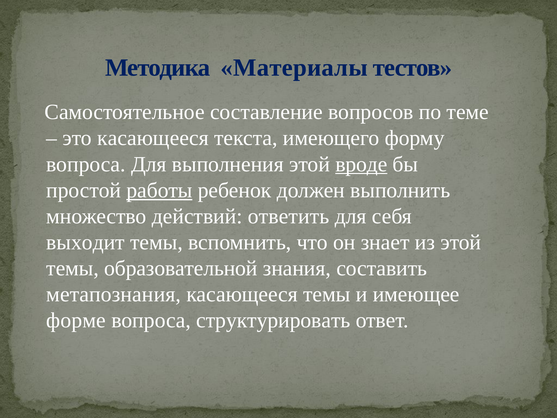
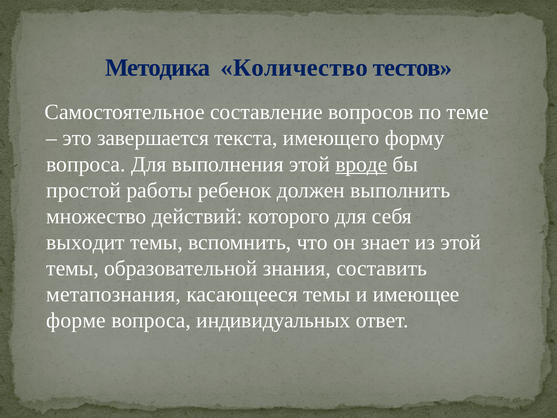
Материалы: Материалы -> Количество (294, 68)
это касающееся: касающееся -> завершается (153, 138)
работы underline: present -> none (159, 190)
ответить: ответить -> которого (289, 216)
структурировать: структурировать -> индивидуальных (273, 320)
